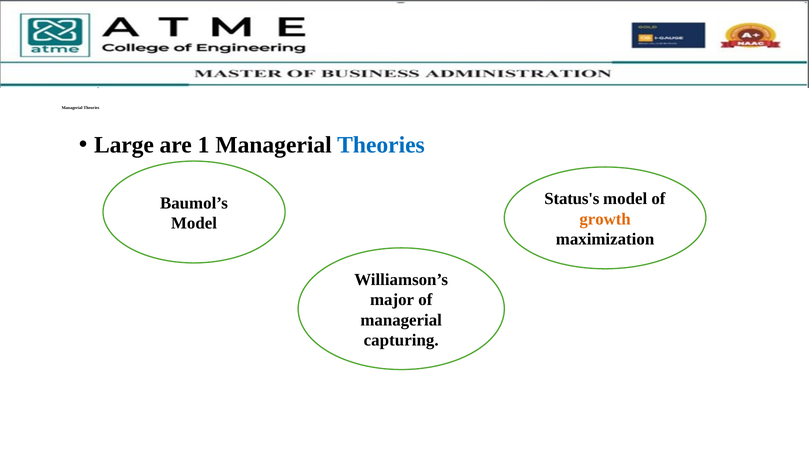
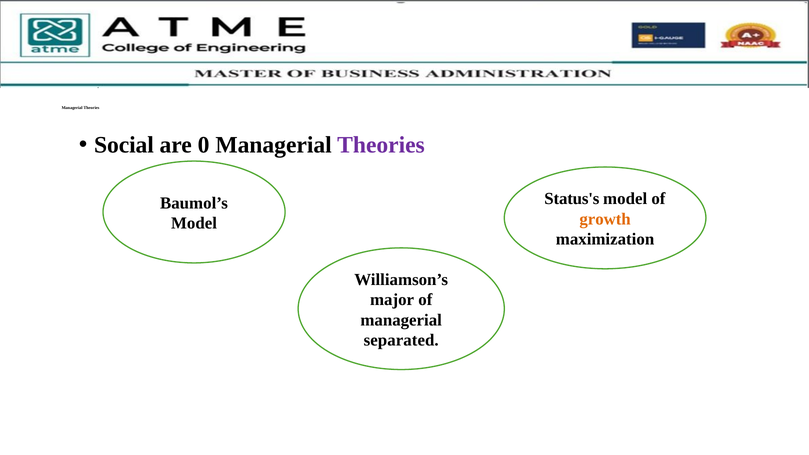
Large: Large -> Social (124, 145)
1: 1 -> 0 (204, 145)
Theories colour: blue -> purple (381, 145)
capturing: capturing -> separated (401, 340)
